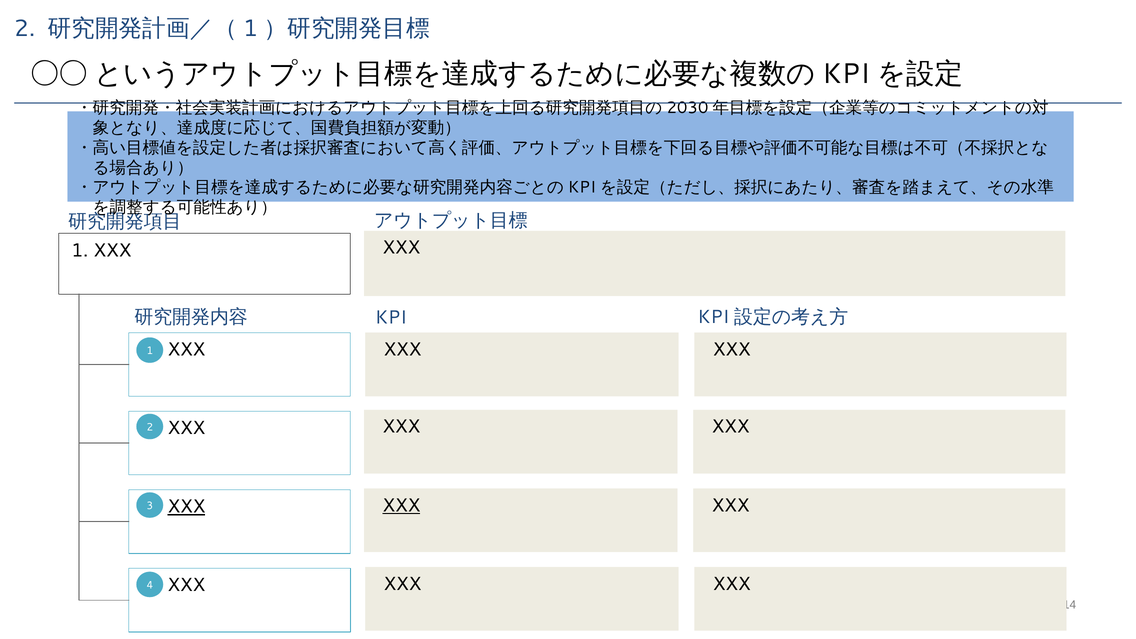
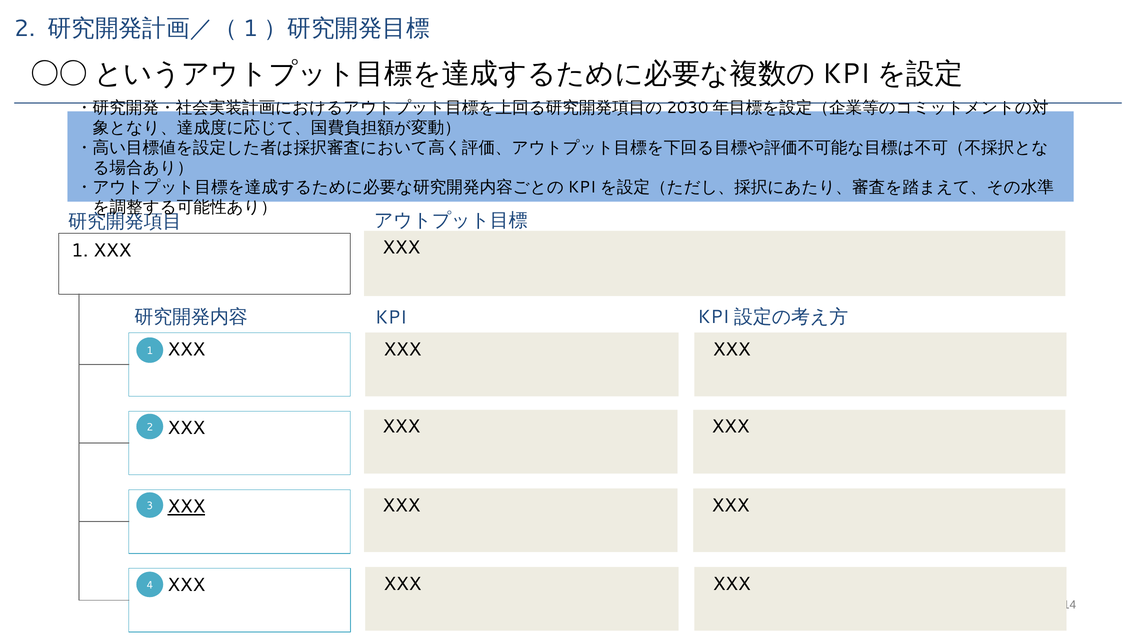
XXX underline: present -> none (401, 505)
